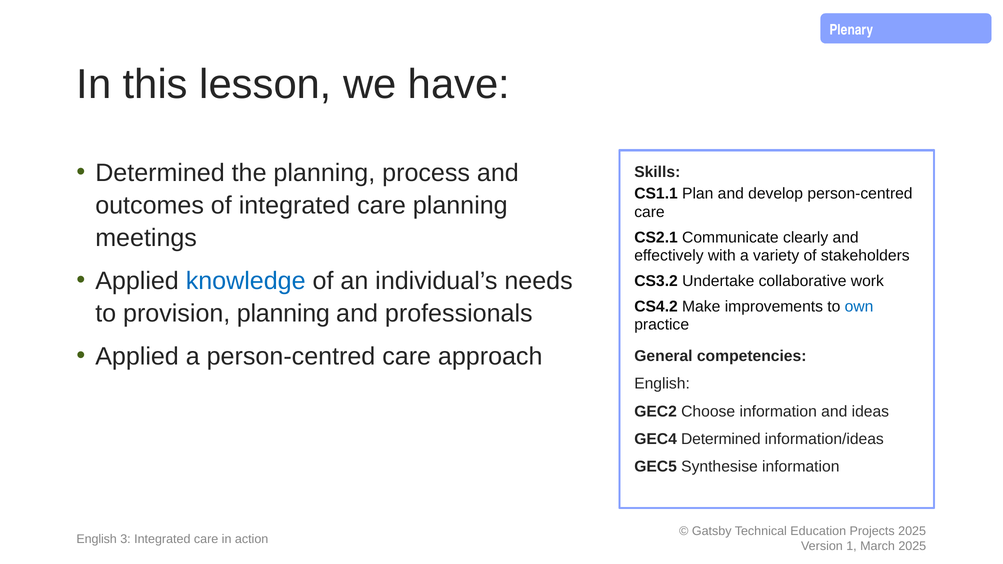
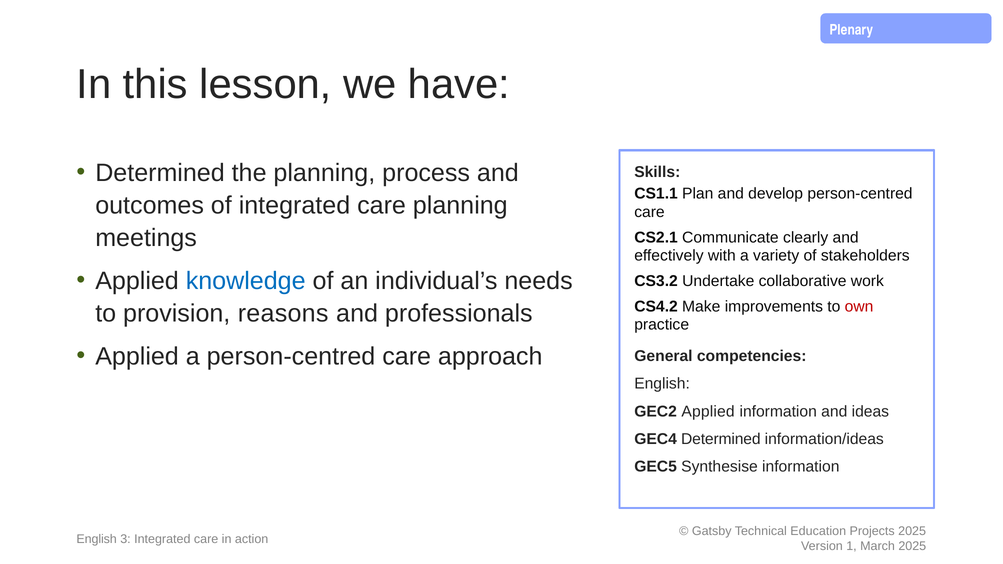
own colour: blue -> red (859, 307)
provision planning: planning -> reasons (283, 314)
GEC2 Choose: Choose -> Applied (708, 412)
